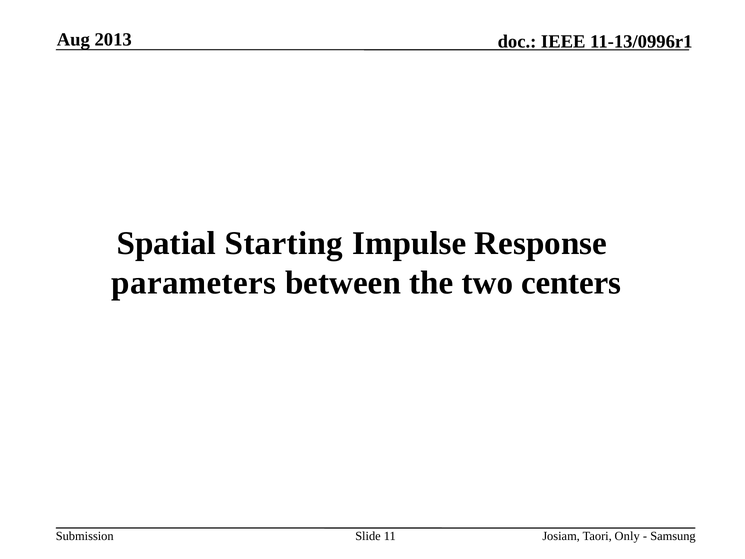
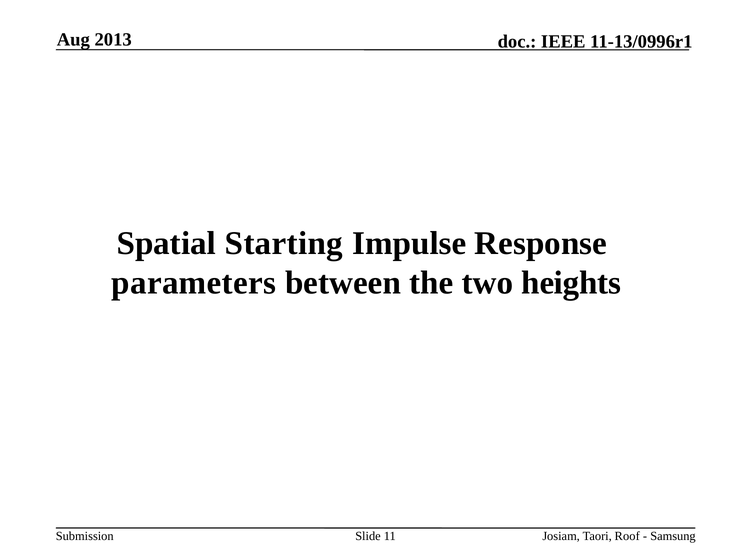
centers: centers -> heights (571, 283)
Only: Only -> Roof (627, 536)
